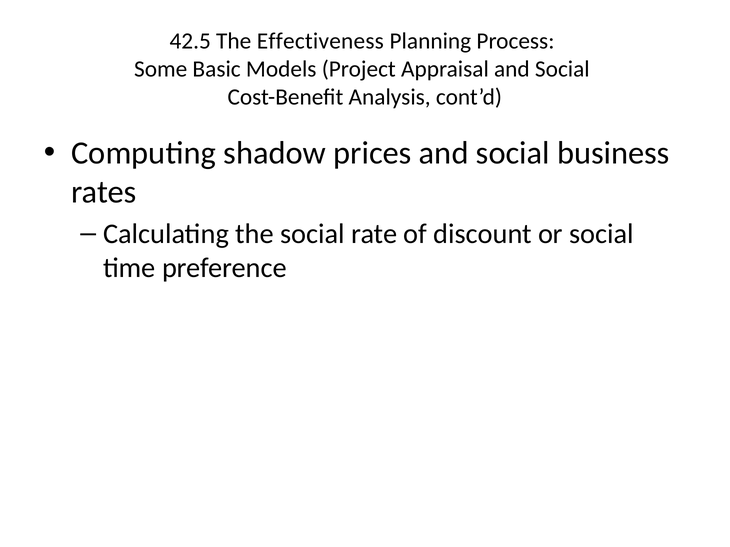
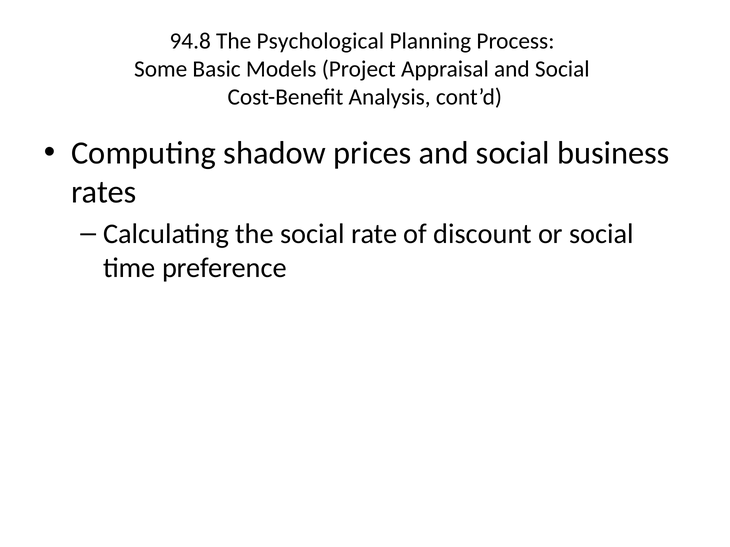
42.5: 42.5 -> 94.8 (190, 41)
Effectiveness: Effectiveness -> Psychological (320, 41)
